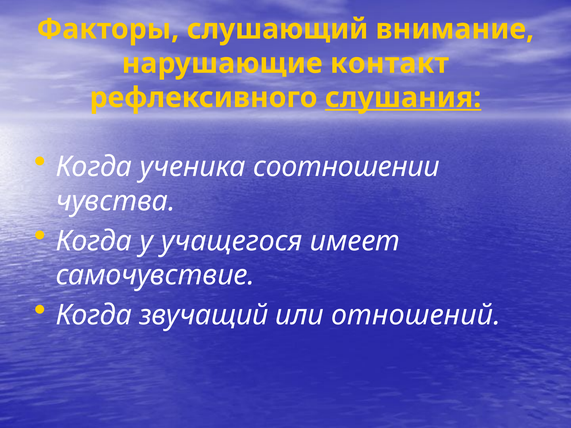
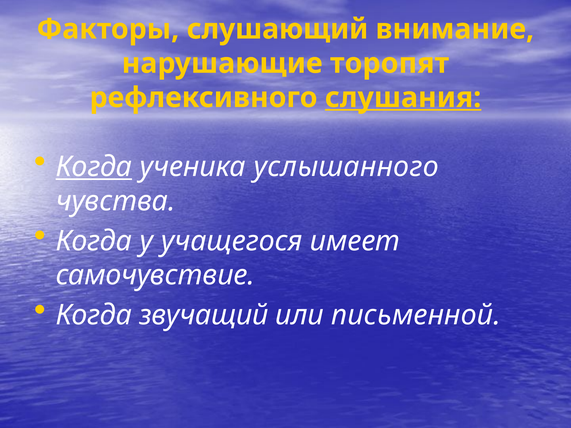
контакт: контакт -> торопят (390, 63)
Когда underline: none -> present (94, 167)
соотношении: соотношении -> услышанного (346, 167)
отношений: отношений -> письменной (416, 315)
